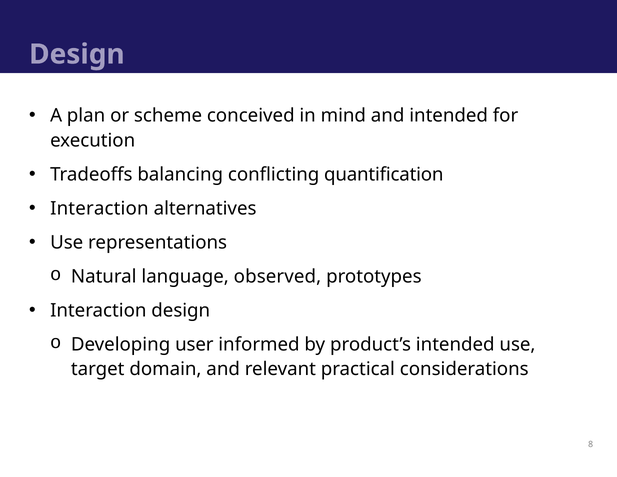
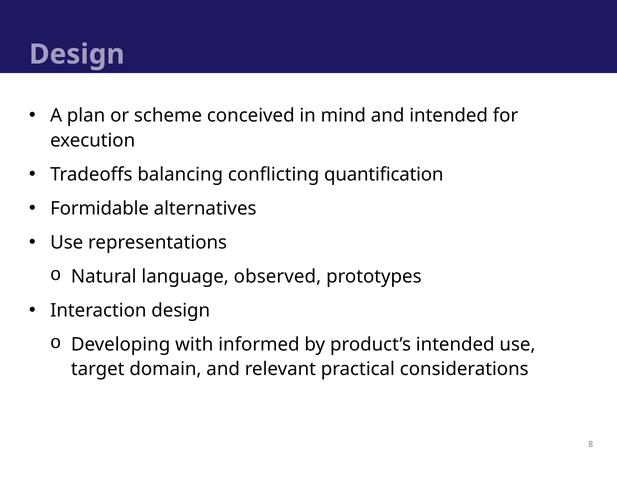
Interaction: Interaction -> Formidable (100, 208)
user: user -> with (194, 344)
